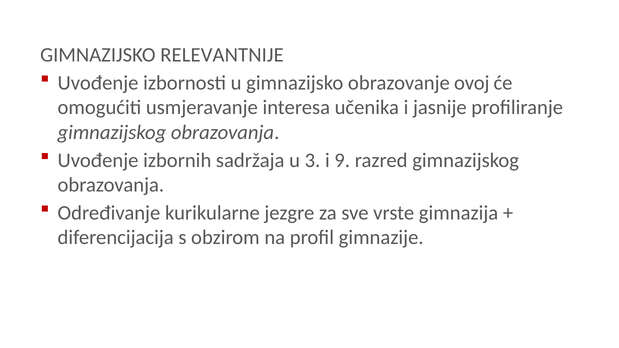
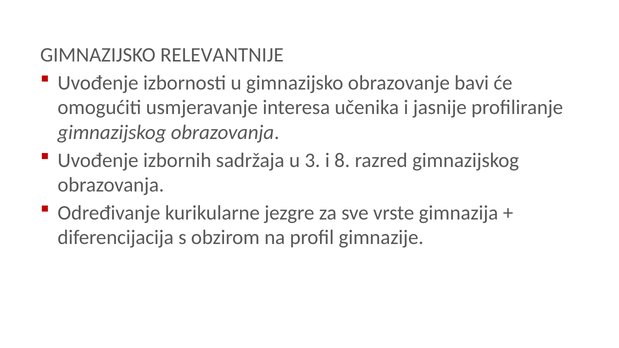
ovoj: ovoj -> bavi (472, 83)
9: 9 -> 8 (342, 160)
